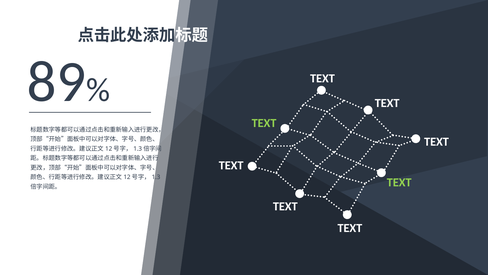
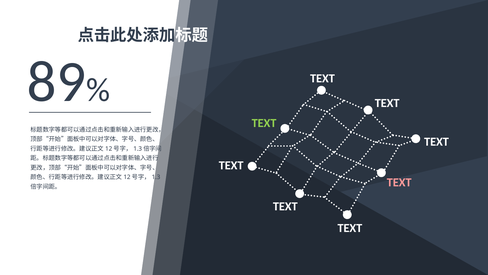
TEXT colour: light green -> pink (399, 182)
